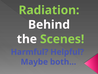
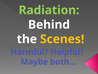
Scenes colour: light green -> yellow (62, 39)
